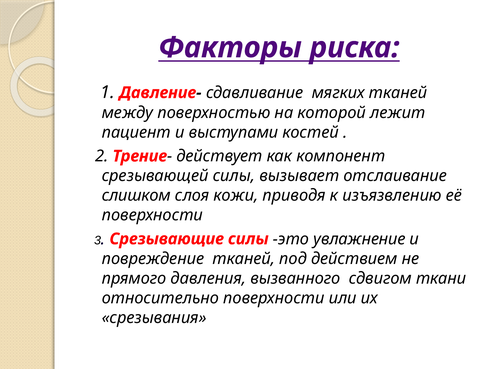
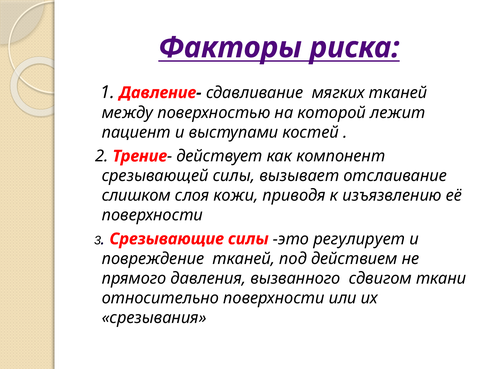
увлажнение: увлажнение -> регулирует (359, 239)
